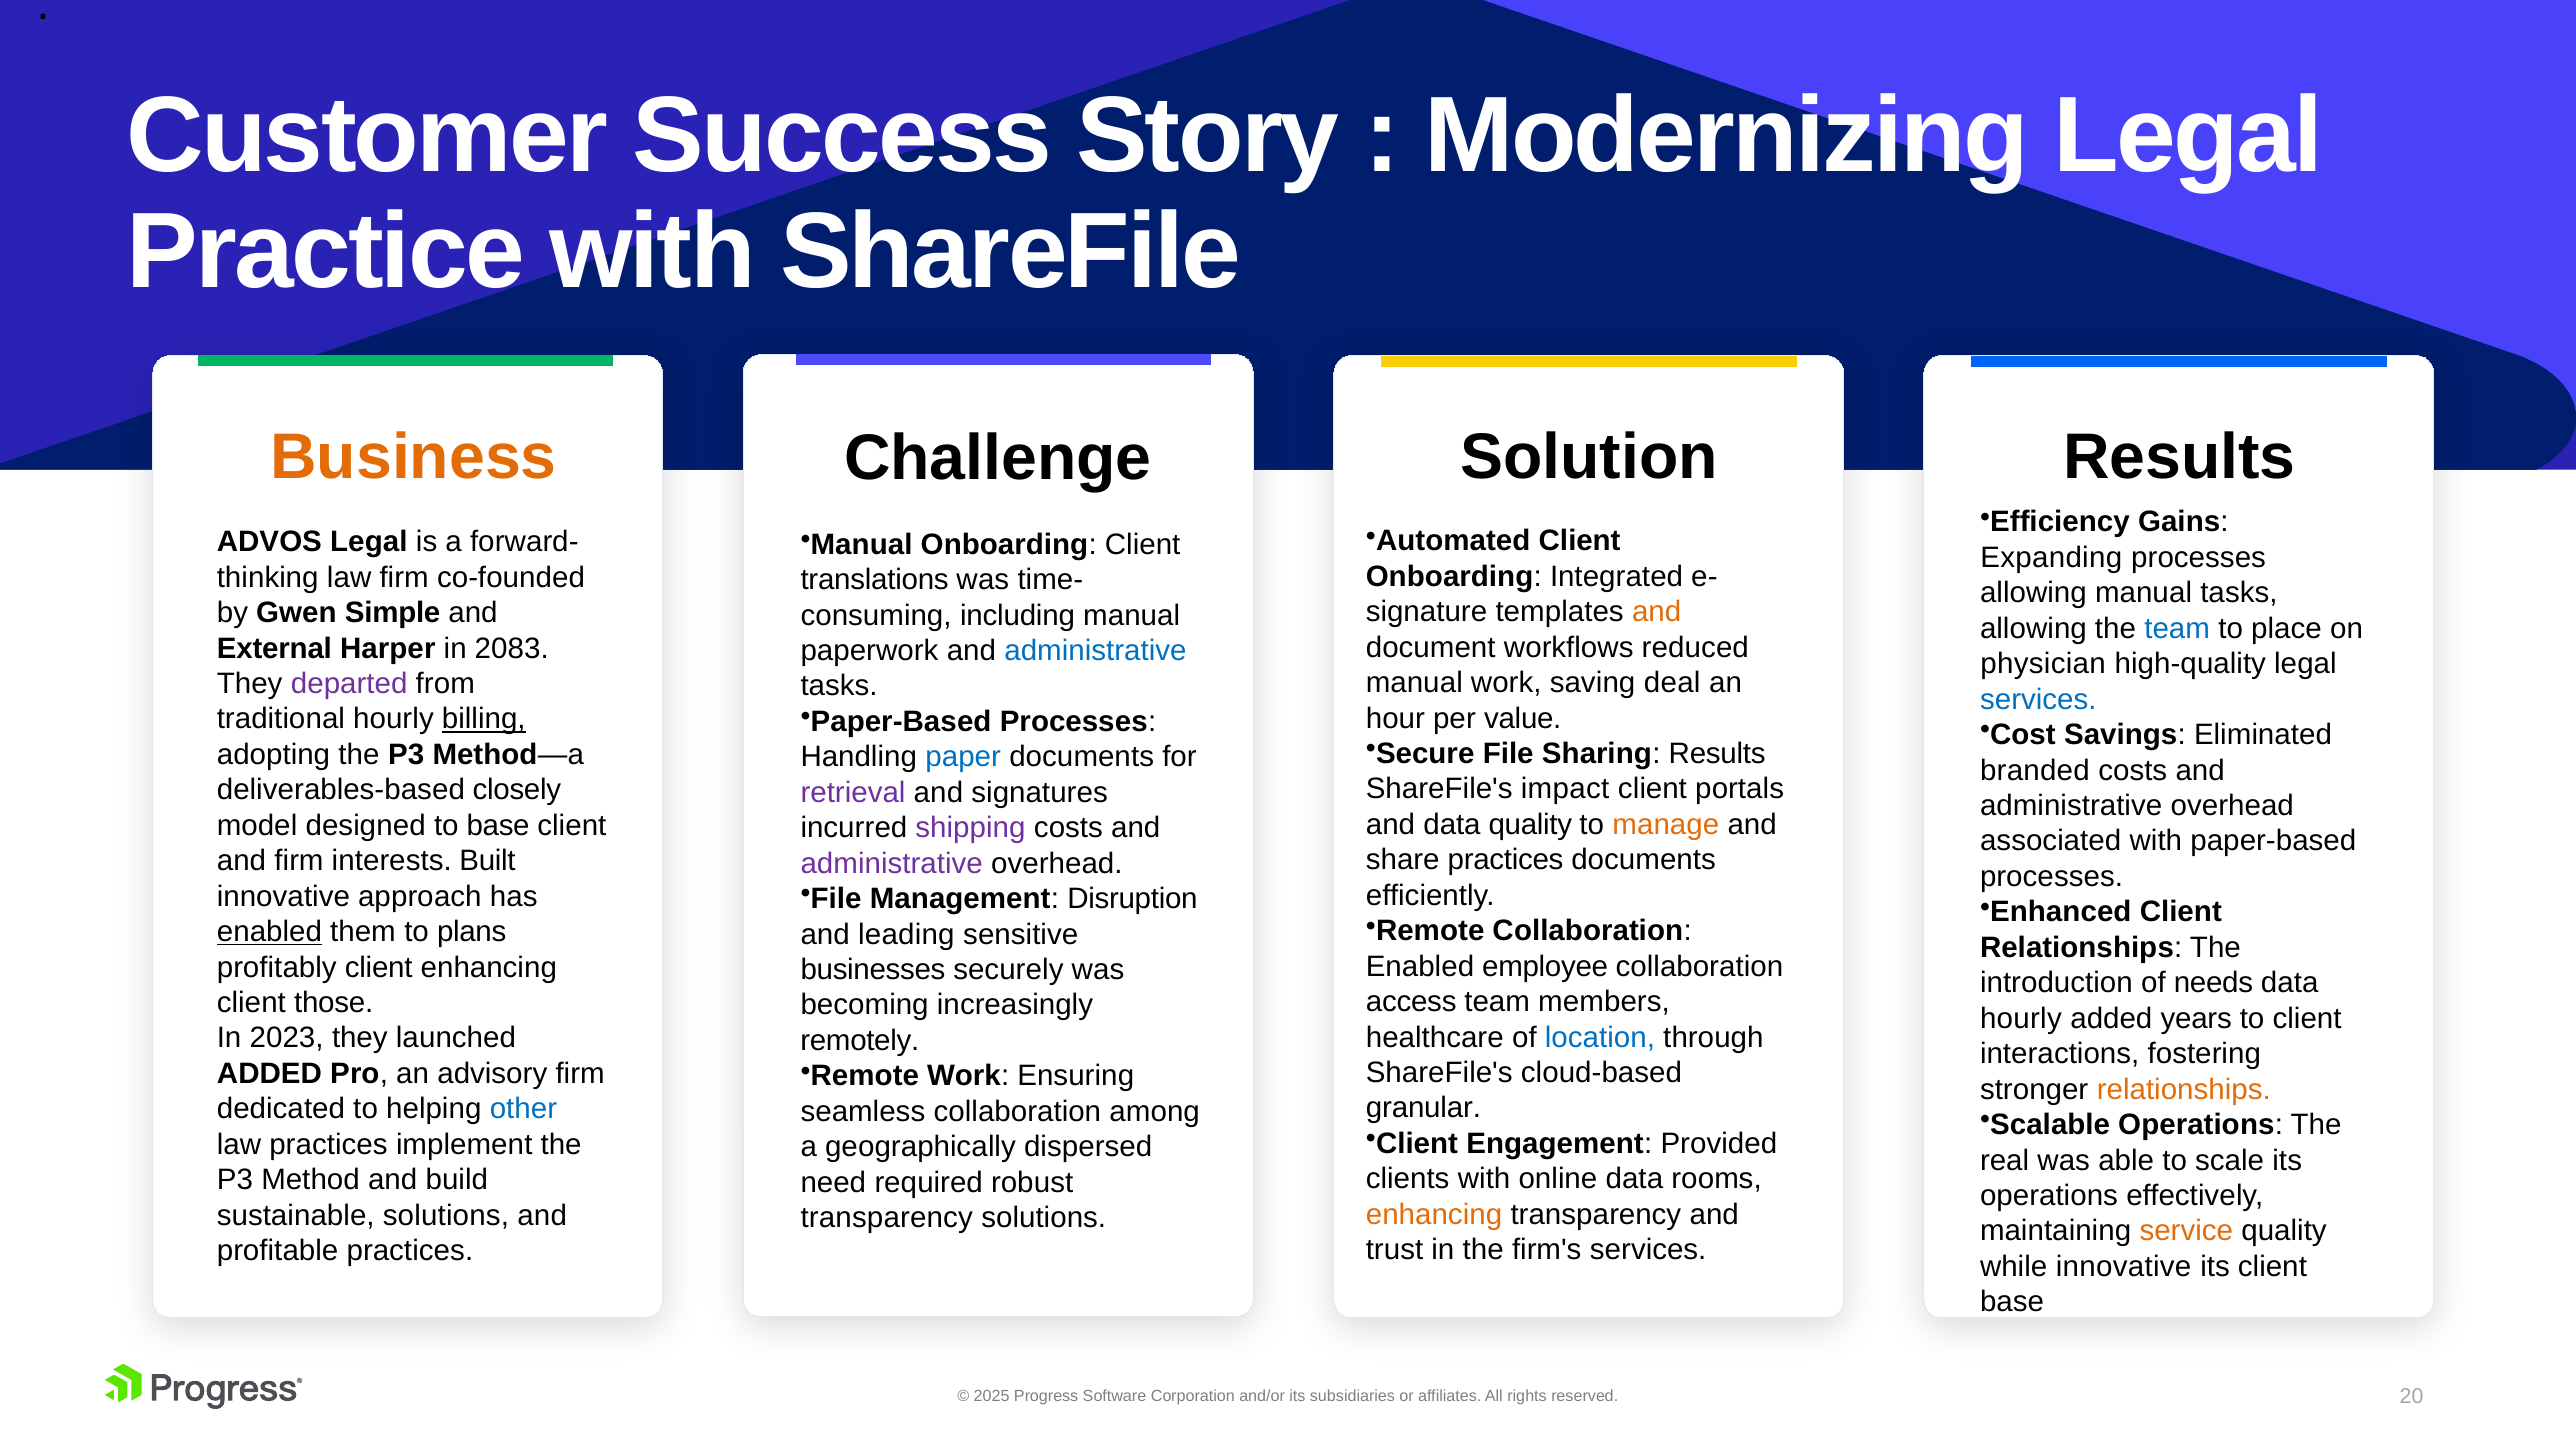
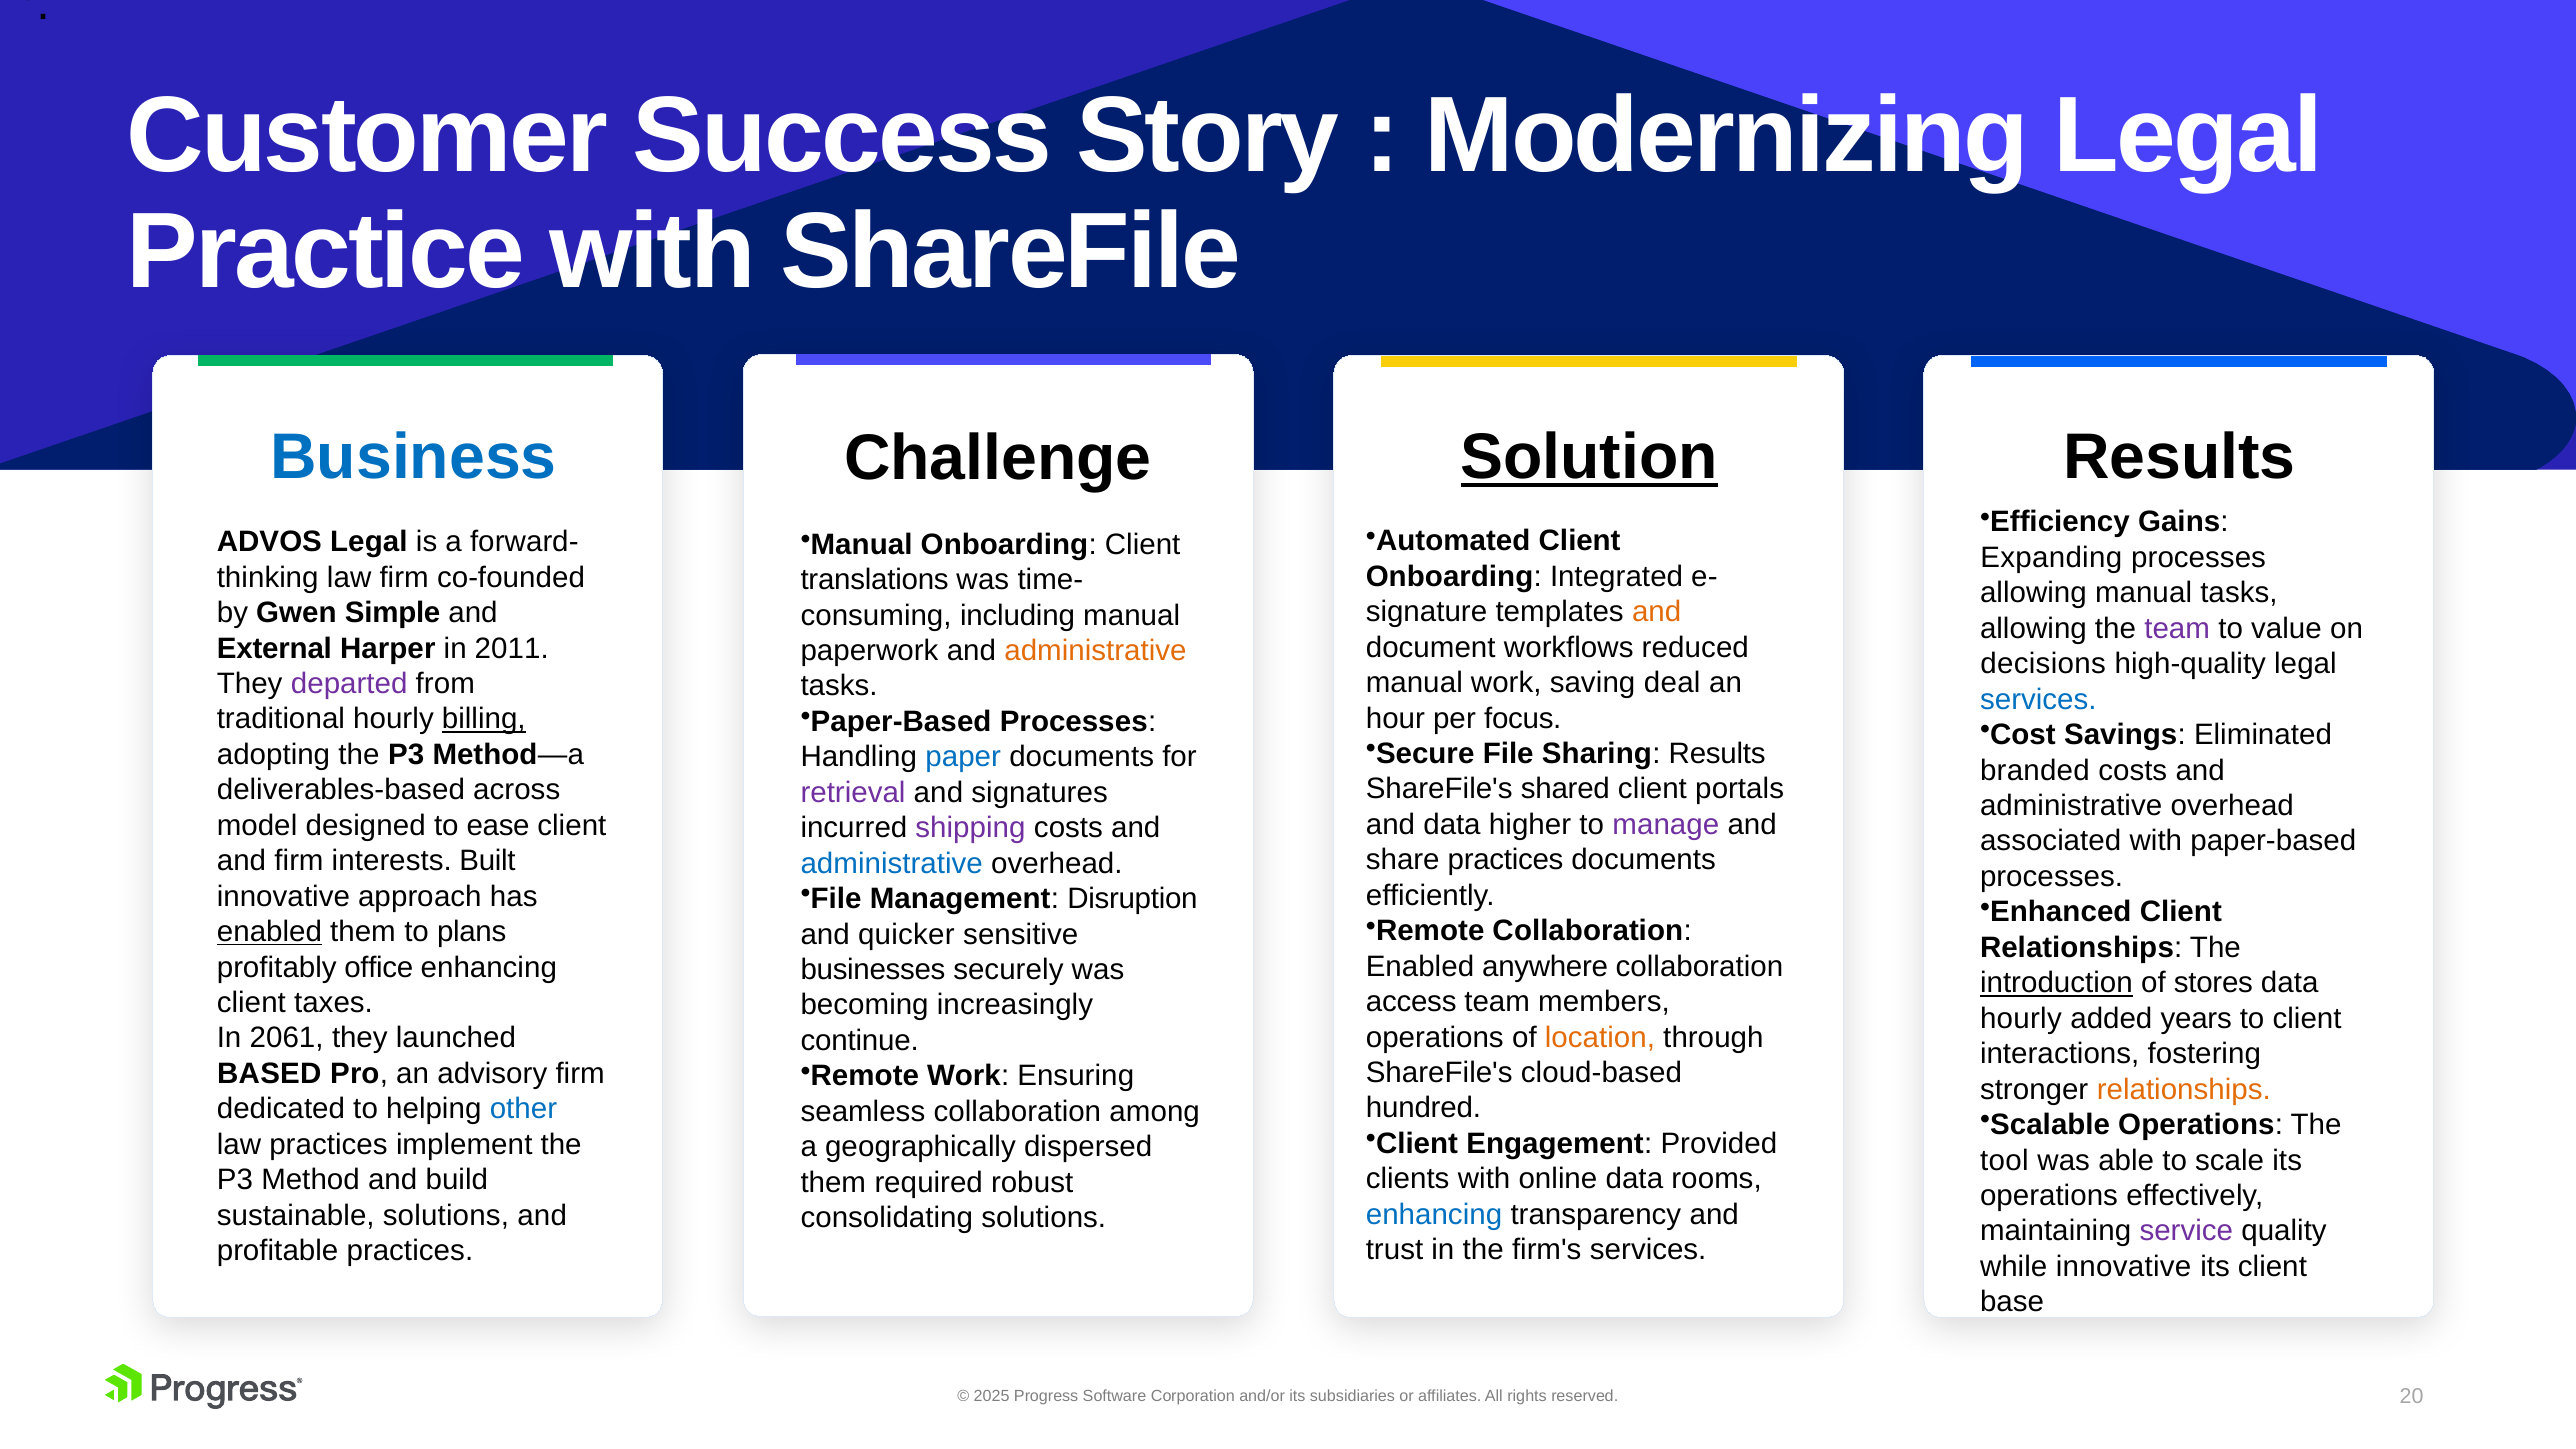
Business colour: orange -> blue (414, 457)
Solution underline: none -> present (1589, 457)
team colour: blue -> purple (2177, 629)
place: place -> value (2286, 629)
2083: 2083 -> 2011 (512, 648)
administrative colour: blue -> orange (1096, 651)
physician: physician -> decisions (2043, 664)
value: value -> focus (1523, 718)
impact: impact -> shared (1565, 789)
closely: closely -> across (517, 790)
data quality: quality -> higher (1530, 825)
manage colour: orange -> purple (1666, 825)
to base: base -> ease (498, 825)
administrative colour: purple -> blue (892, 863)
leading: leading -> quicker (906, 934)
employee: employee -> anywhere (1545, 966)
profitably client: client -> office (379, 967)
introduction underline: none -> present (2056, 983)
needs: needs -> stores (2213, 983)
those: those -> taxes (333, 1003)
healthcare: healthcare -> operations (1435, 1037)
location colour: blue -> orange (1600, 1037)
2023: 2023 -> 2061 (287, 1038)
remotely: remotely -> continue (860, 1041)
ADDED: ADDED -> BASED (269, 1074)
granular: granular -> hundred (1423, 1108)
real: real -> tool (2004, 1160)
need: need -> them (833, 1182)
enhancing colour: orange -> blue (1434, 1215)
transparency: transparency -> consolidating (887, 1218)
service colour: orange -> purple (2186, 1231)
